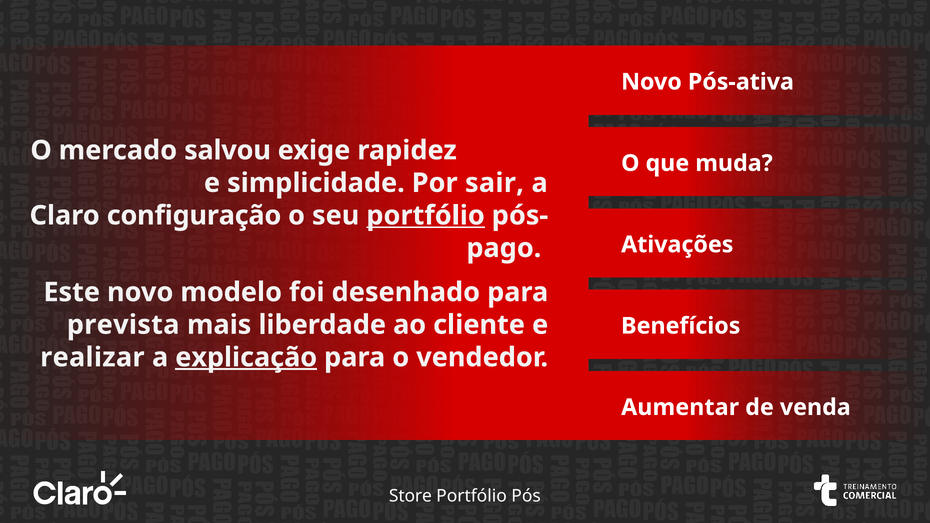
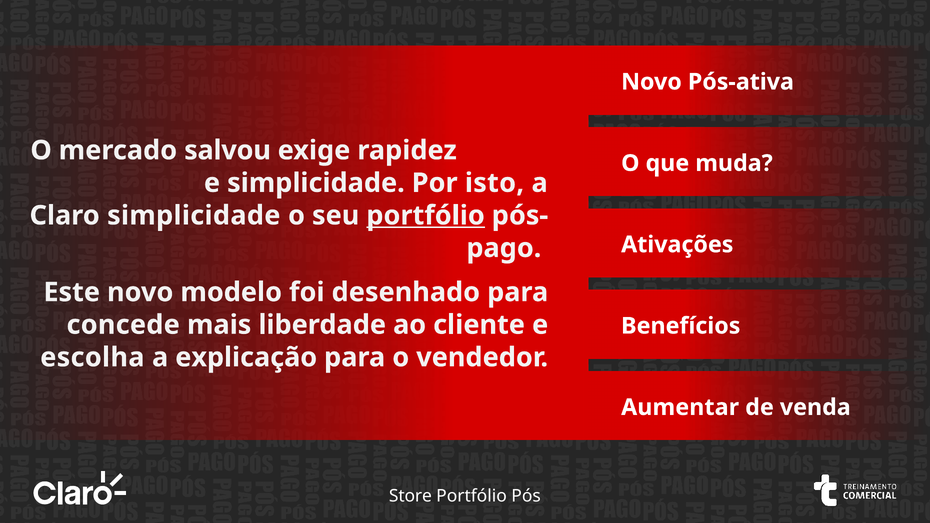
sair: sair -> isto (494, 183)
Claro configuração: configuração -> simplicidade (194, 216)
prevista: prevista -> concede (123, 325)
realizar: realizar -> escolha (92, 357)
explicação underline: present -> none (246, 357)
